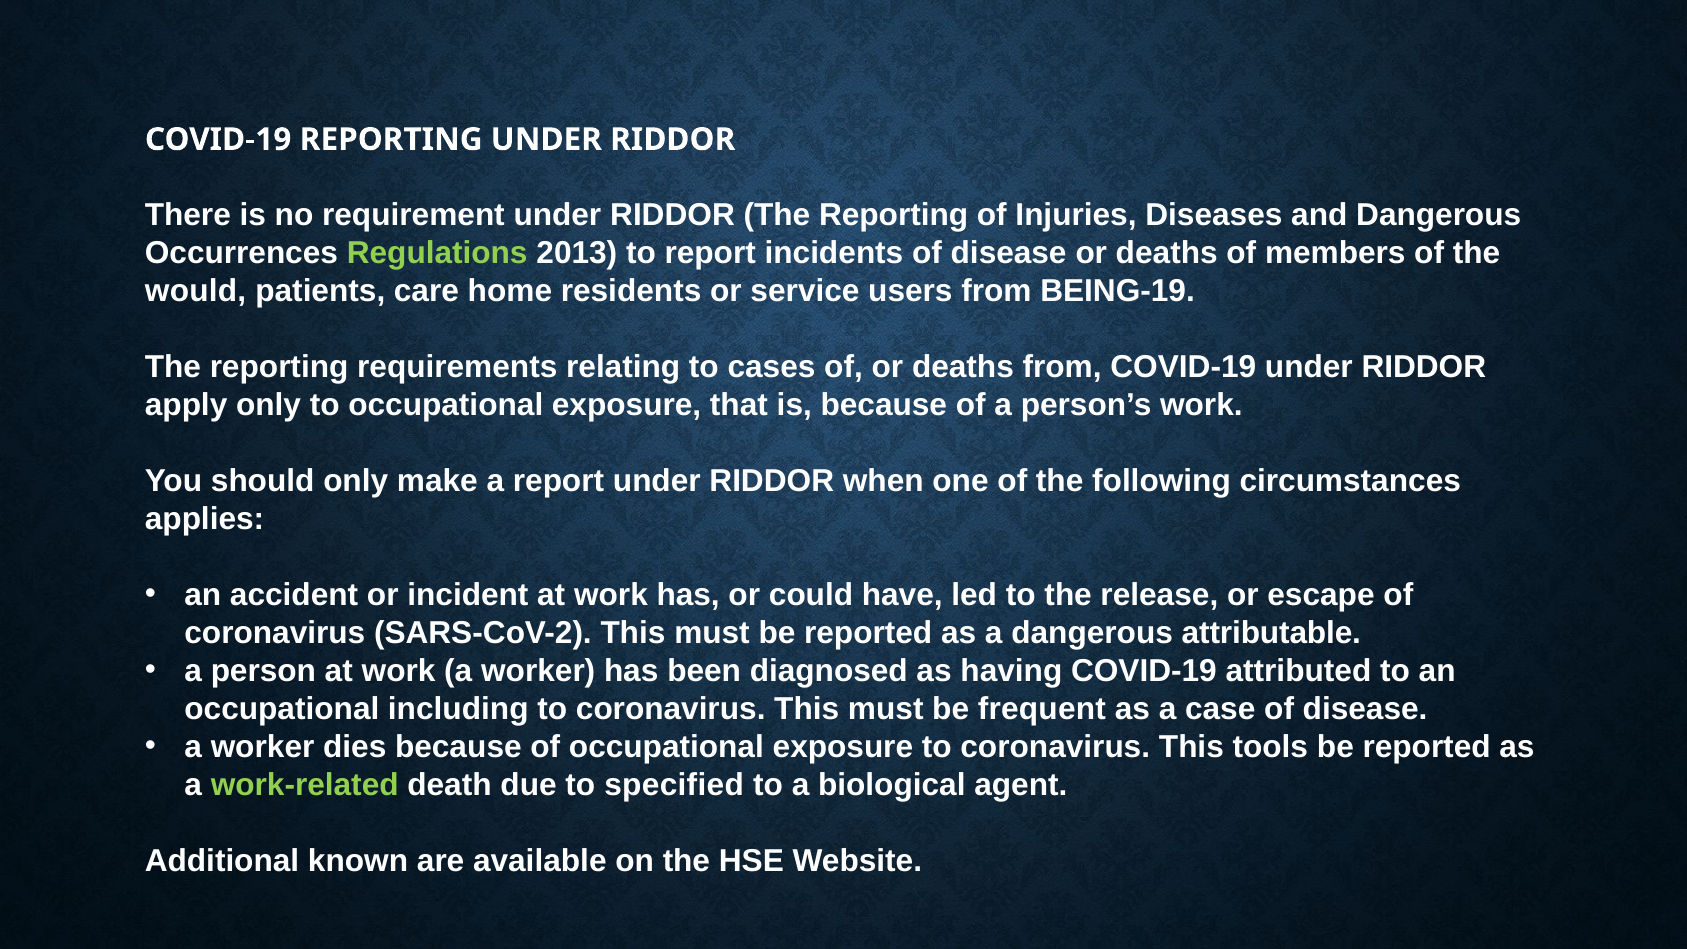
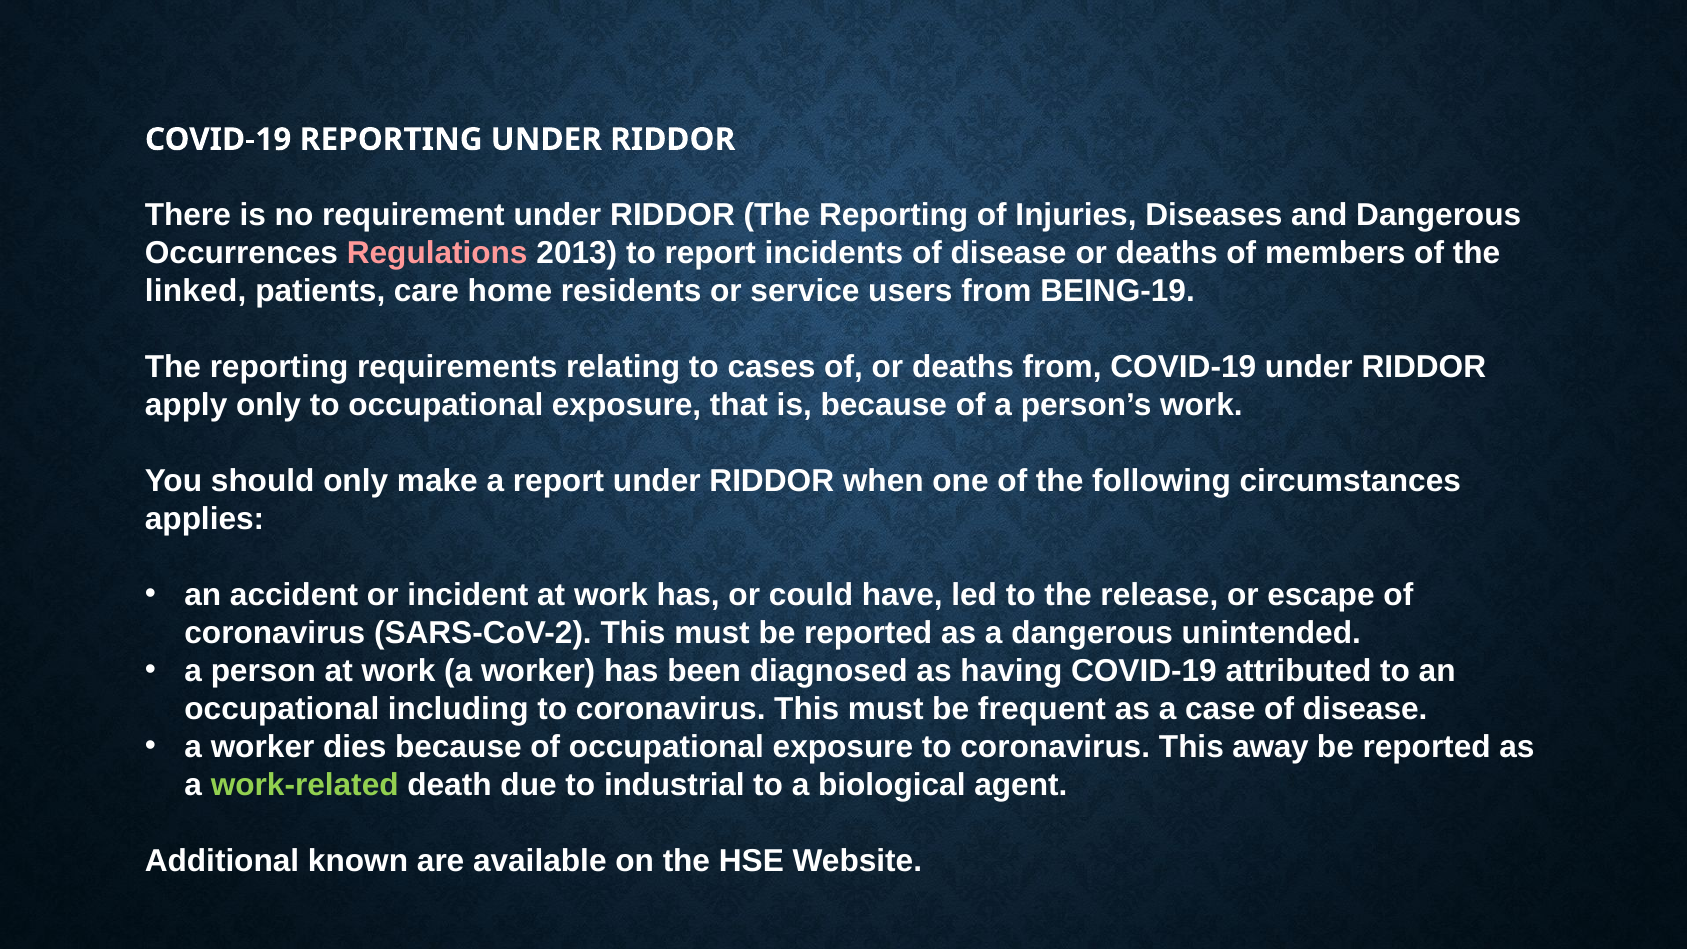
Regulations colour: light green -> pink (437, 253)
would: would -> linked (196, 291)
attributable: attributable -> unintended (1271, 633)
tools: tools -> away (1271, 747)
specified: specified -> industrial (674, 785)
